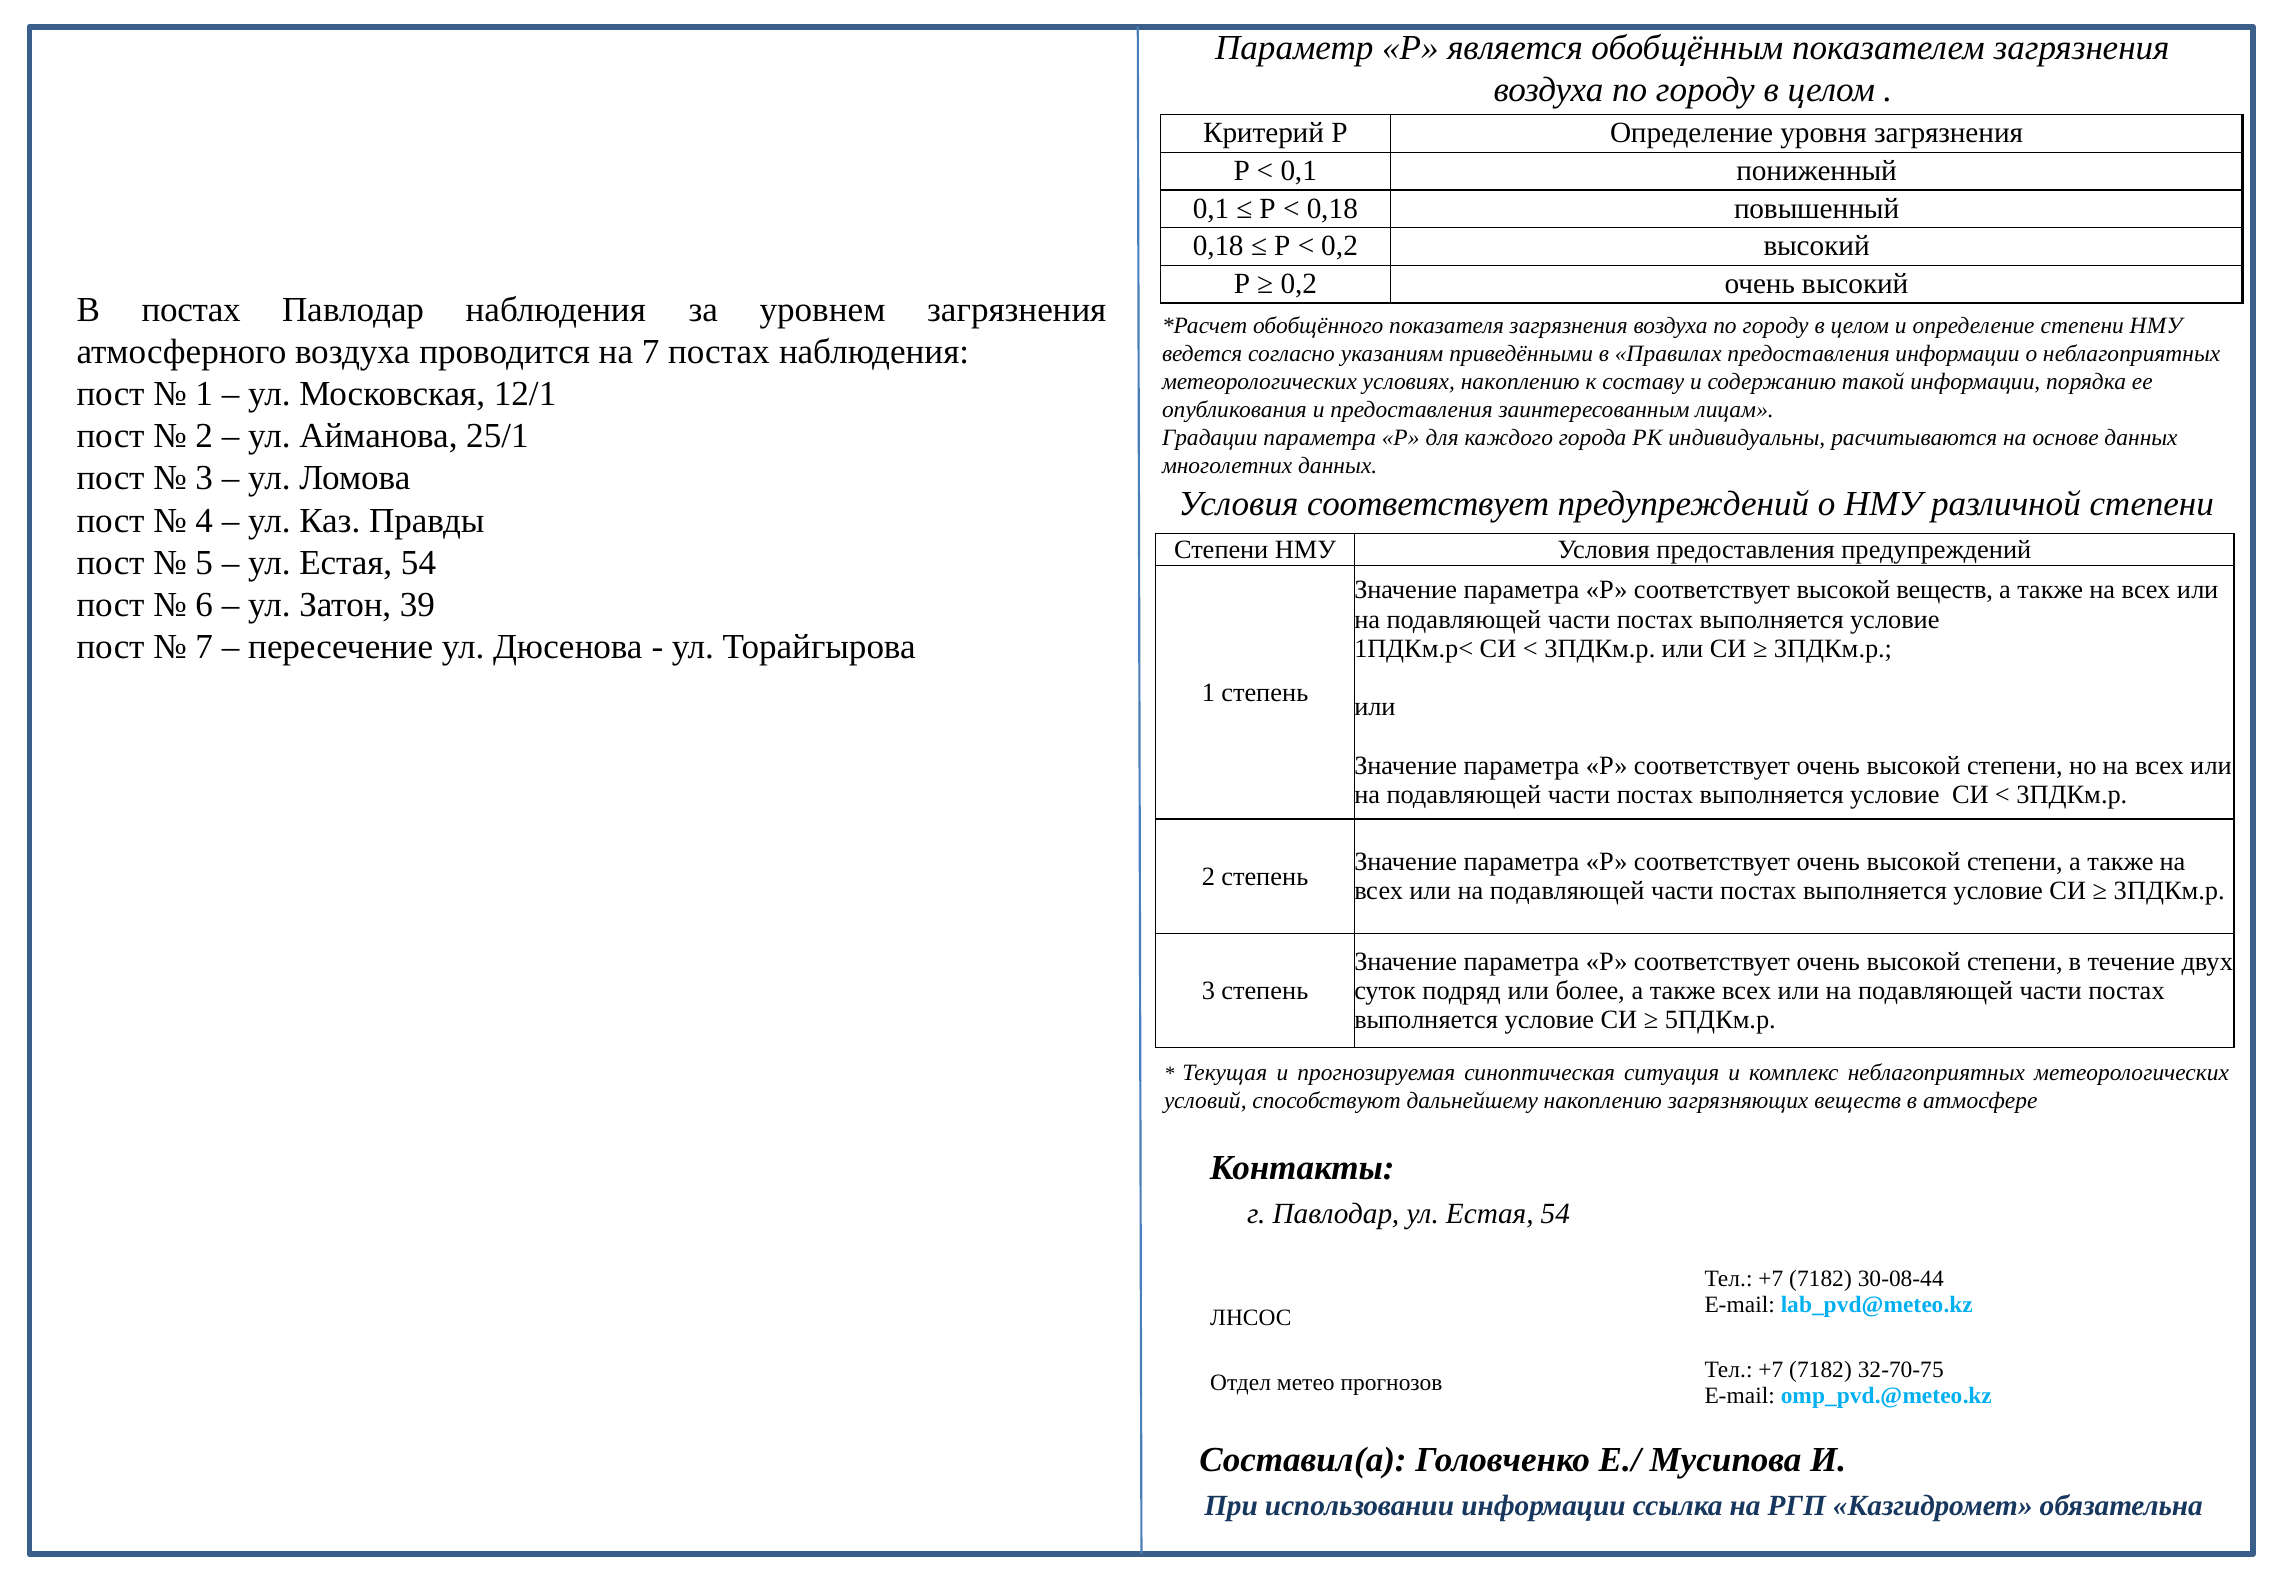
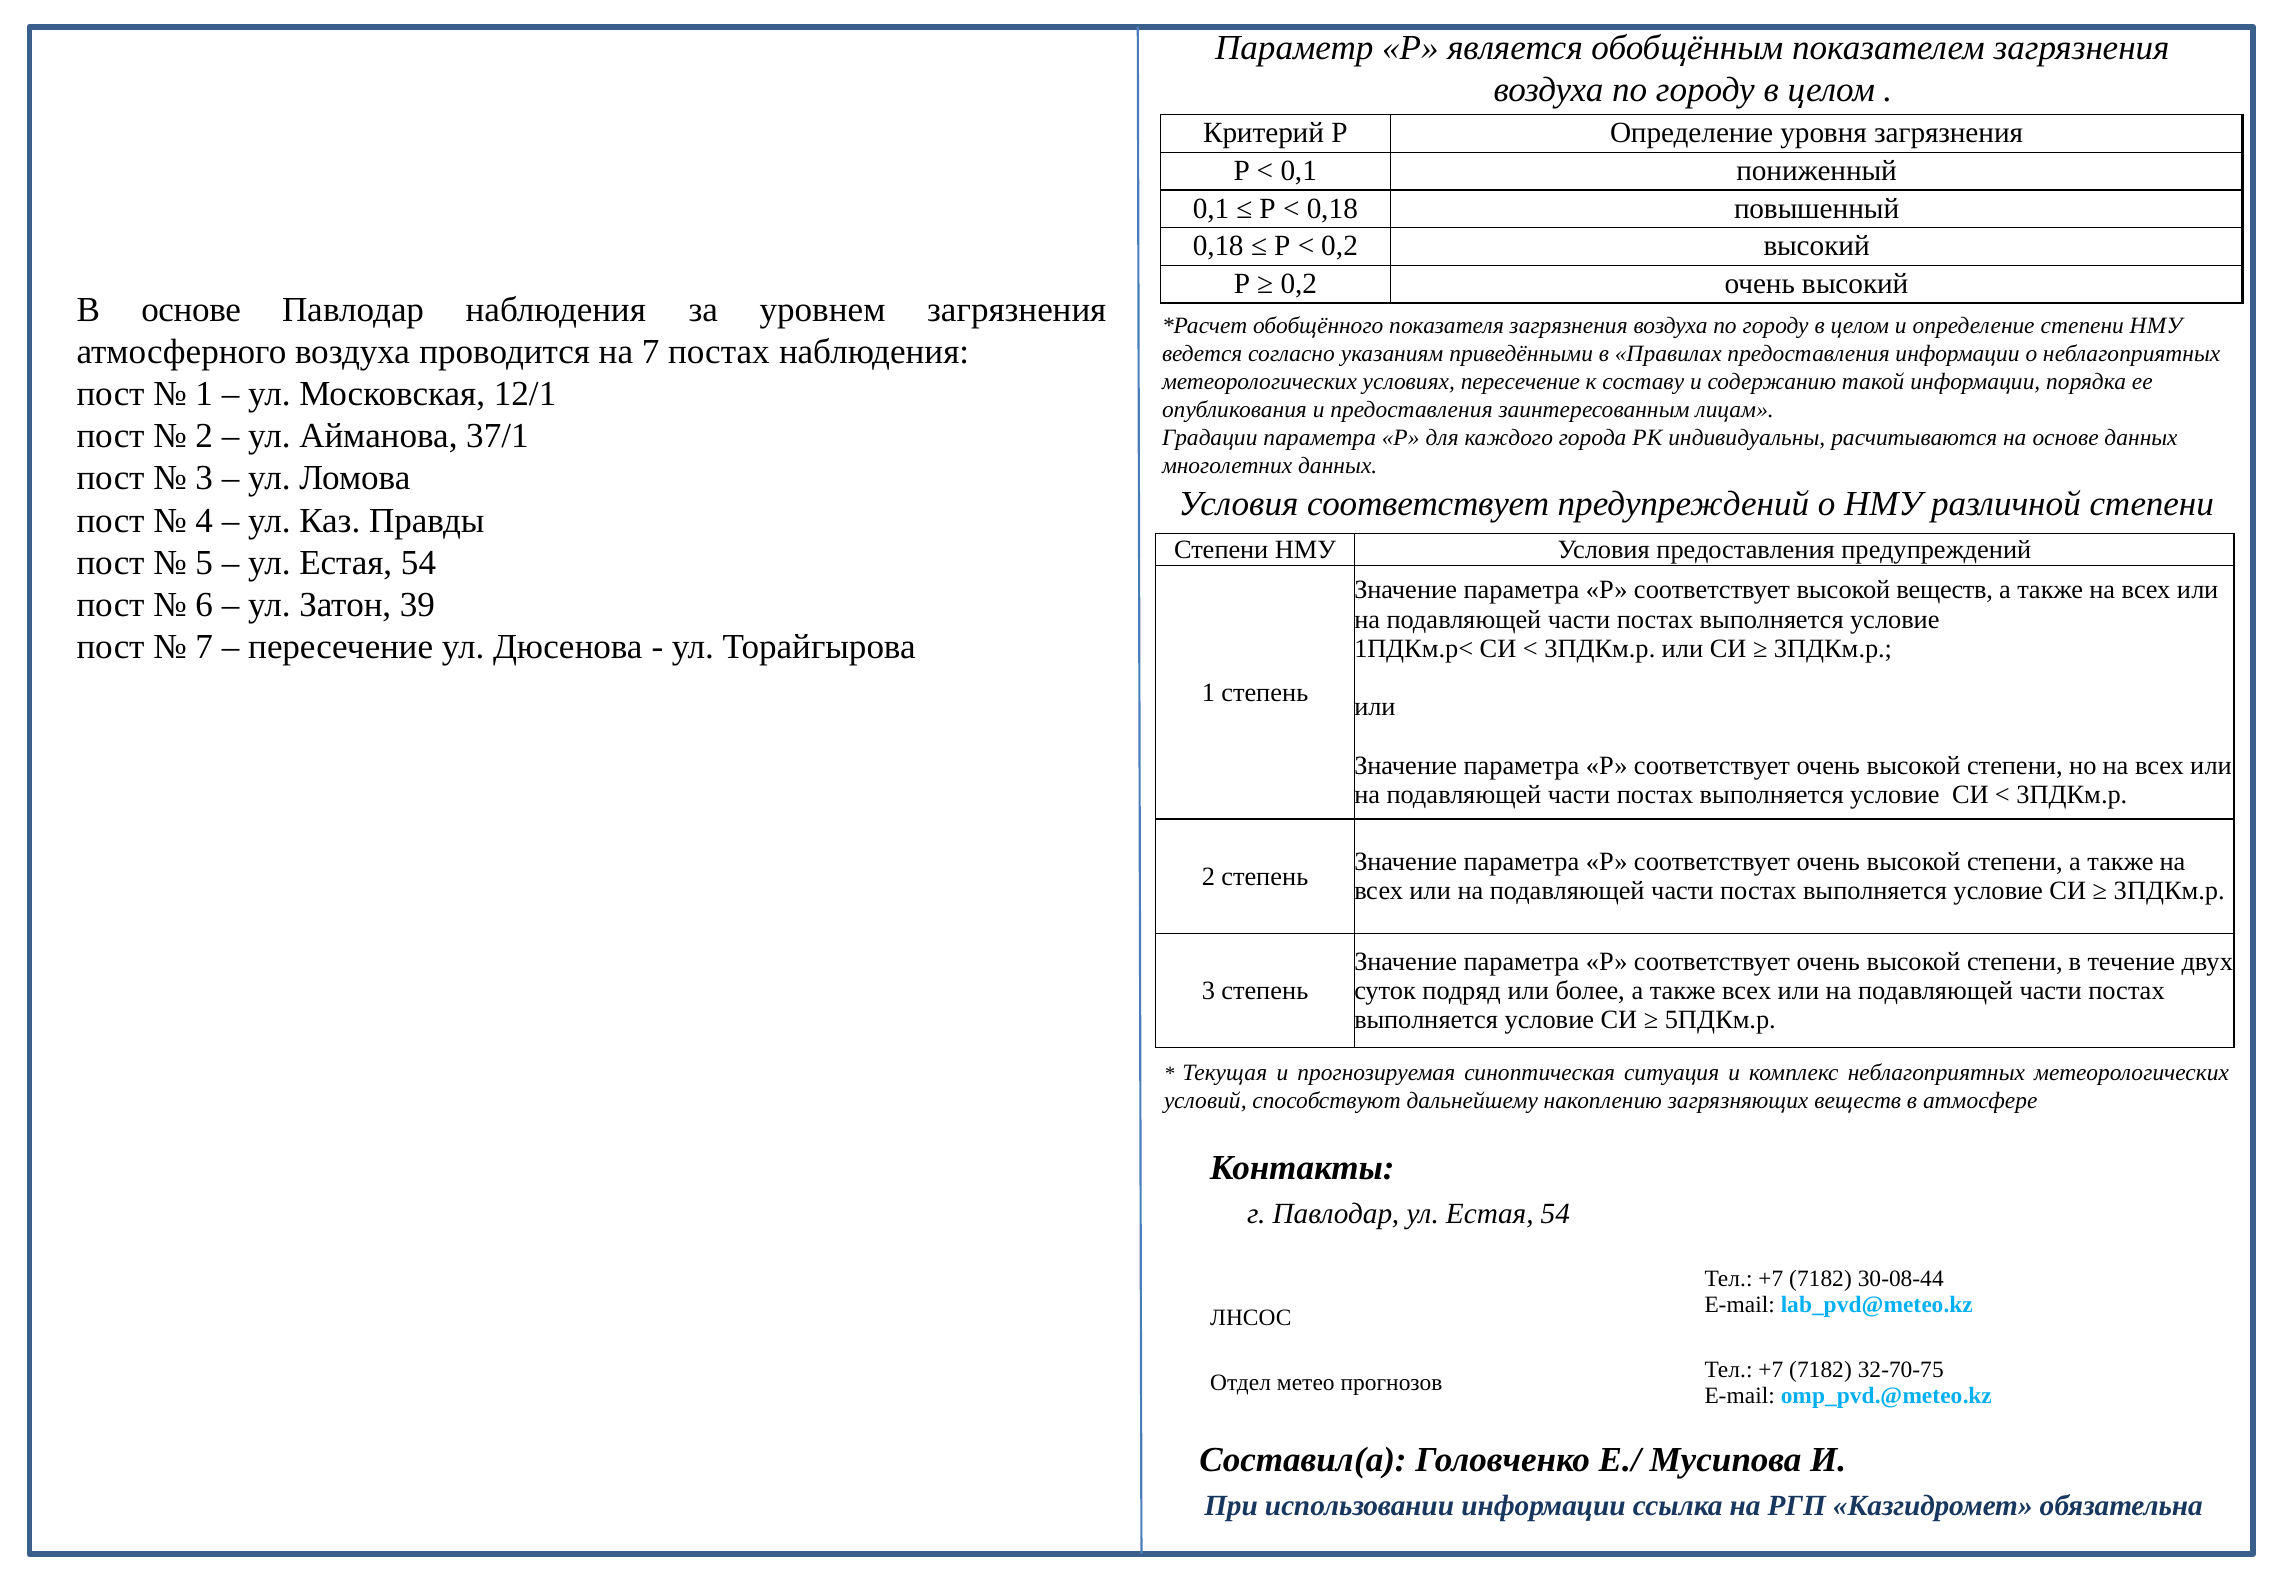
В постах: постах -> основе (191, 310)
условиях накоплению: накоплению -> пересечение (1520, 382)
25/1: 25/1 -> 37/1 (497, 436)
